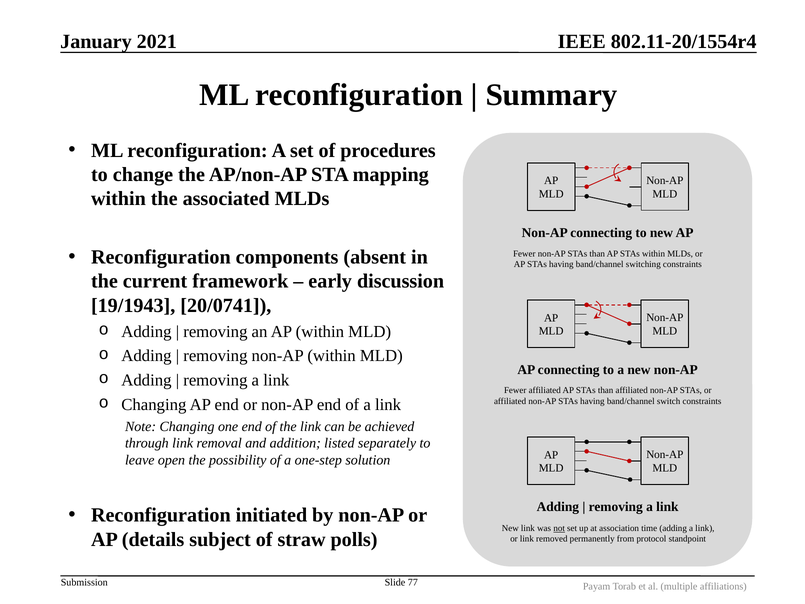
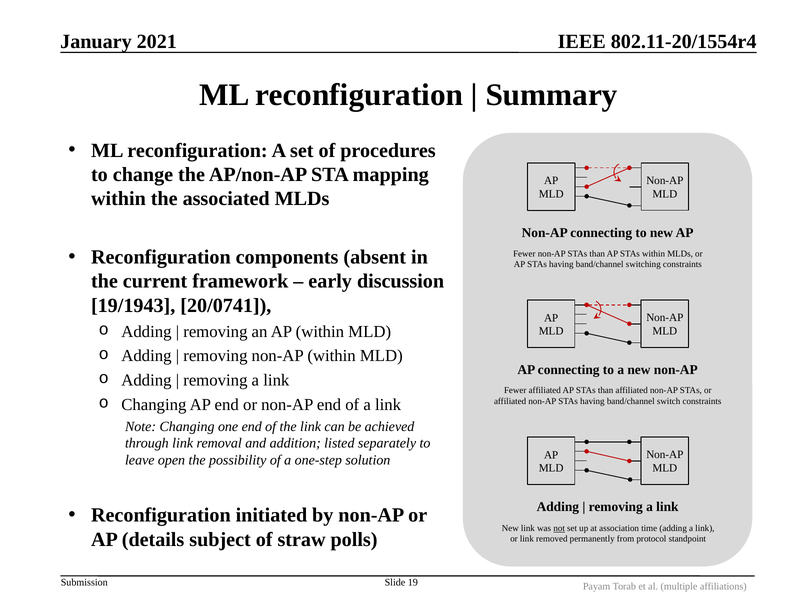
77: 77 -> 19 (413, 582)
